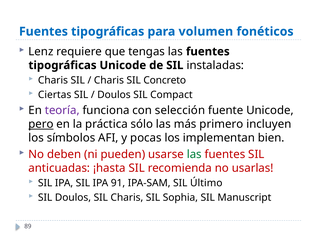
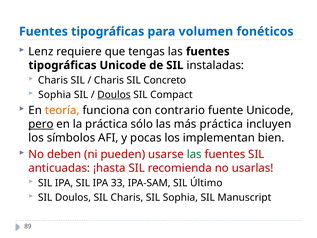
Ciertas: Ciertas -> Sophia (55, 95)
Doulos underline: none -> present (114, 95)
teoría colour: purple -> orange (62, 110)
selección: selección -> contrario (180, 110)
más primero: primero -> práctica (221, 124)
91: 91 -> 33 (118, 183)
